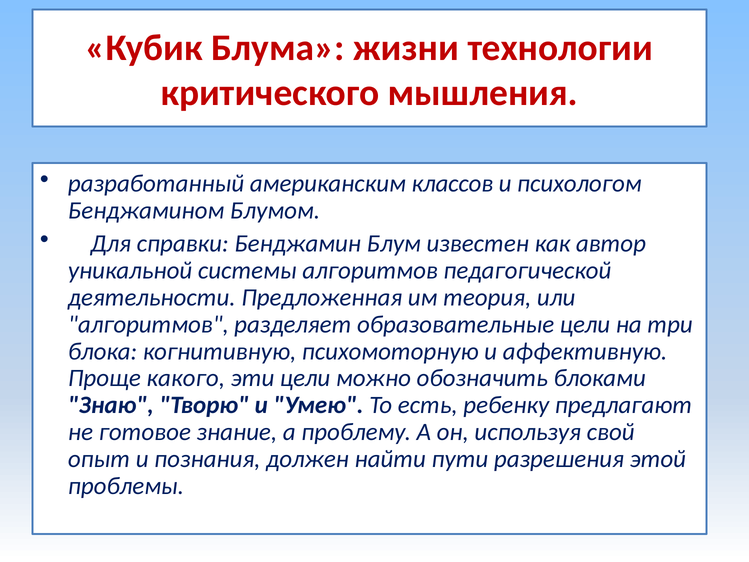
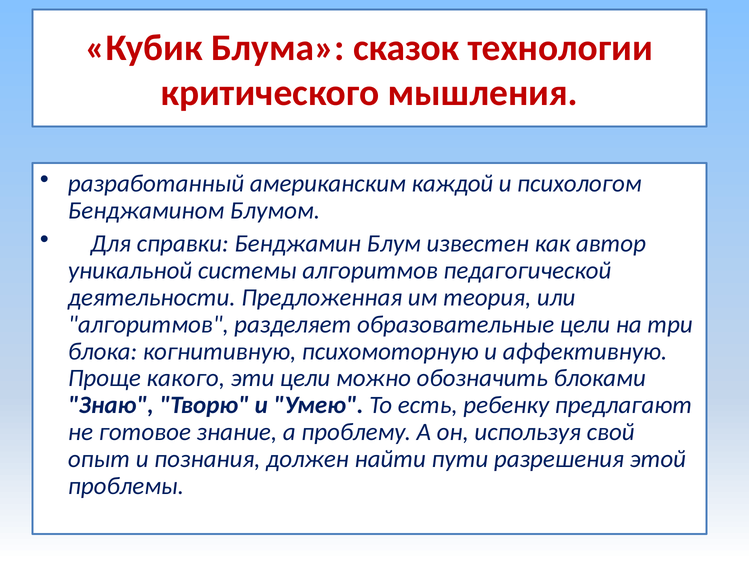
жизни: жизни -> сказок (406, 48)
классов: классов -> каждой (452, 183)
